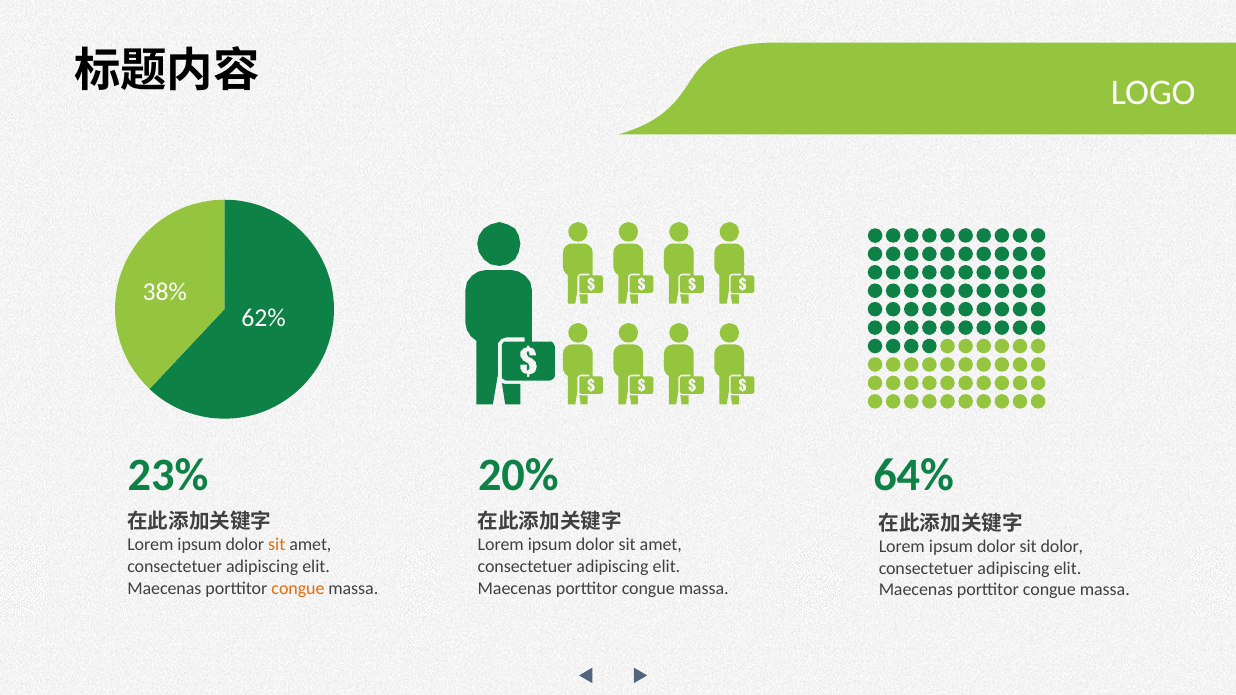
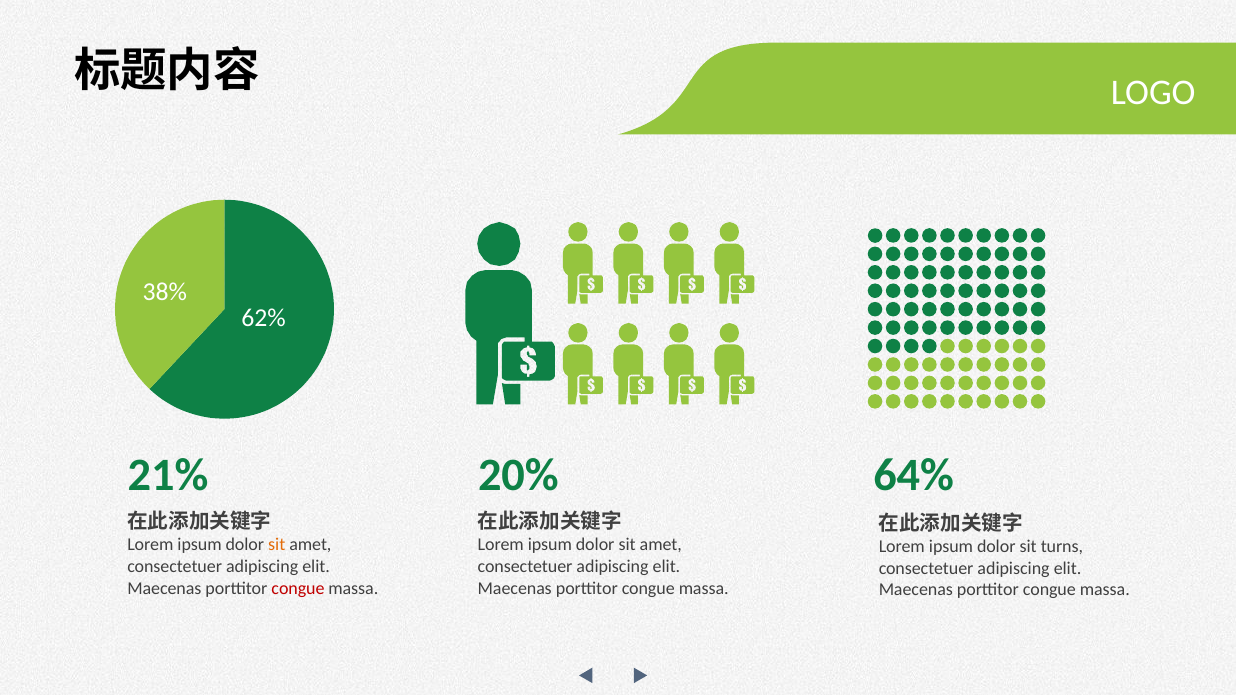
23%: 23% -> 21% (168, 475)
sit dolor: dolor -> turns (1062, 547)
congue colour: orange -> red (298, 588)
